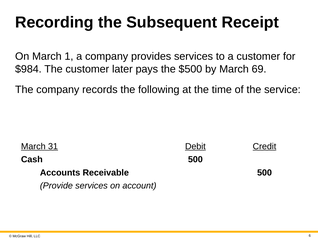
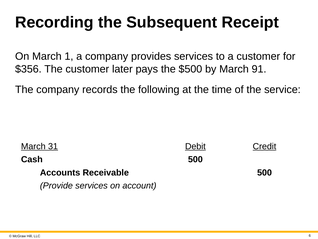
$984: $984 -> $356 (28, 69)
69: 69 -> 91 (259, 69)
